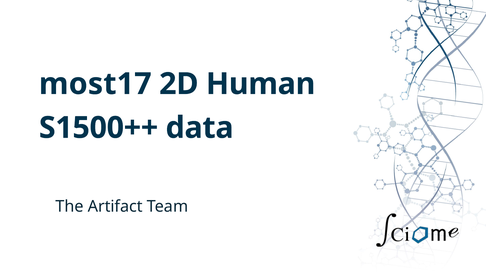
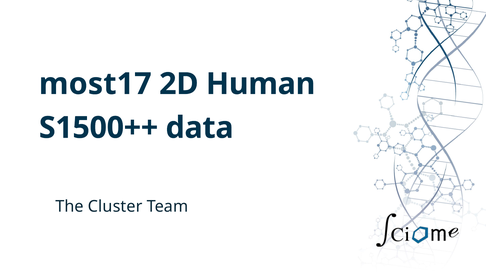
Artifact: Artifact -> Cluster (115, 206)
